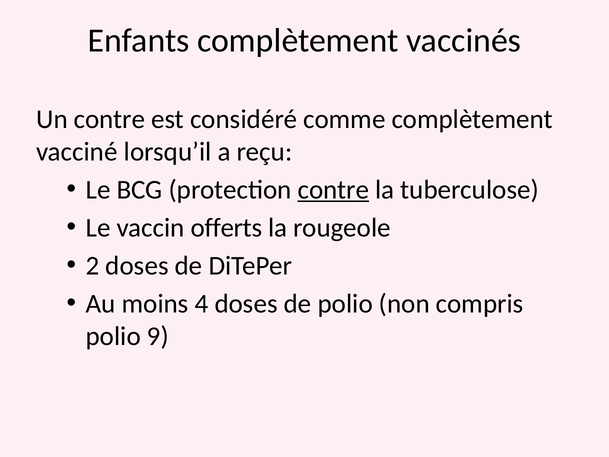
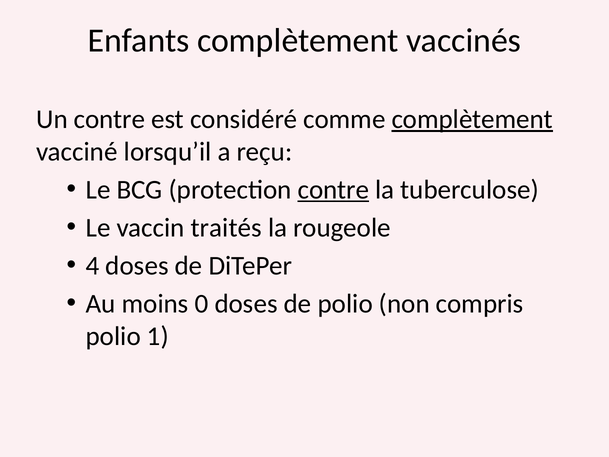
complètement underline: none -> present (472, 119)
offerts: offerts -> traités (226, 228)
2: 2 -> 4 (92, 266)
4: 4 -> 0 (202, 303)
9: 9 -> 1 (158, 336)
